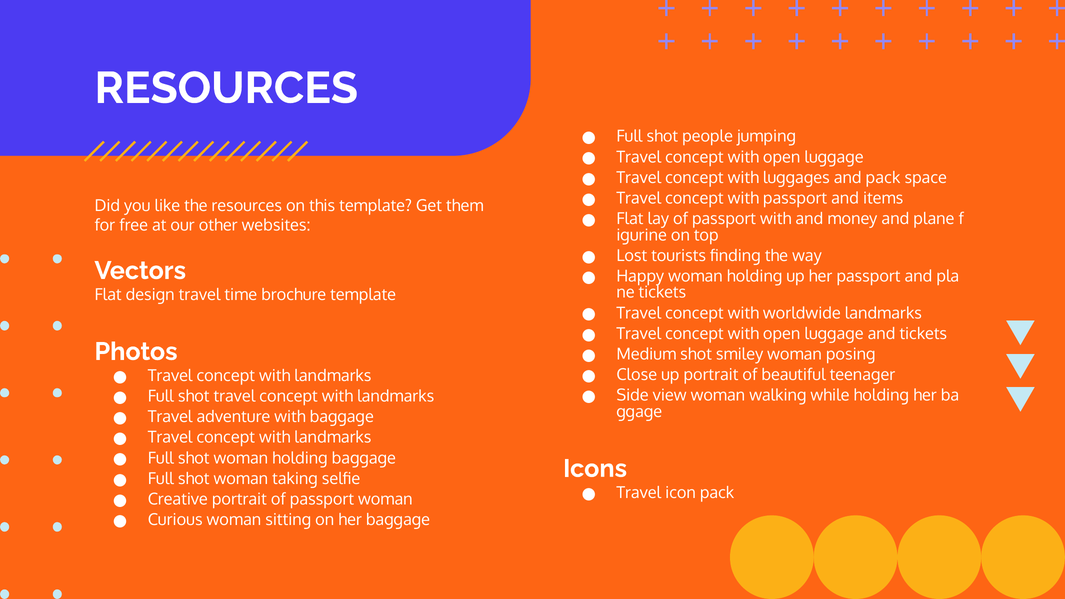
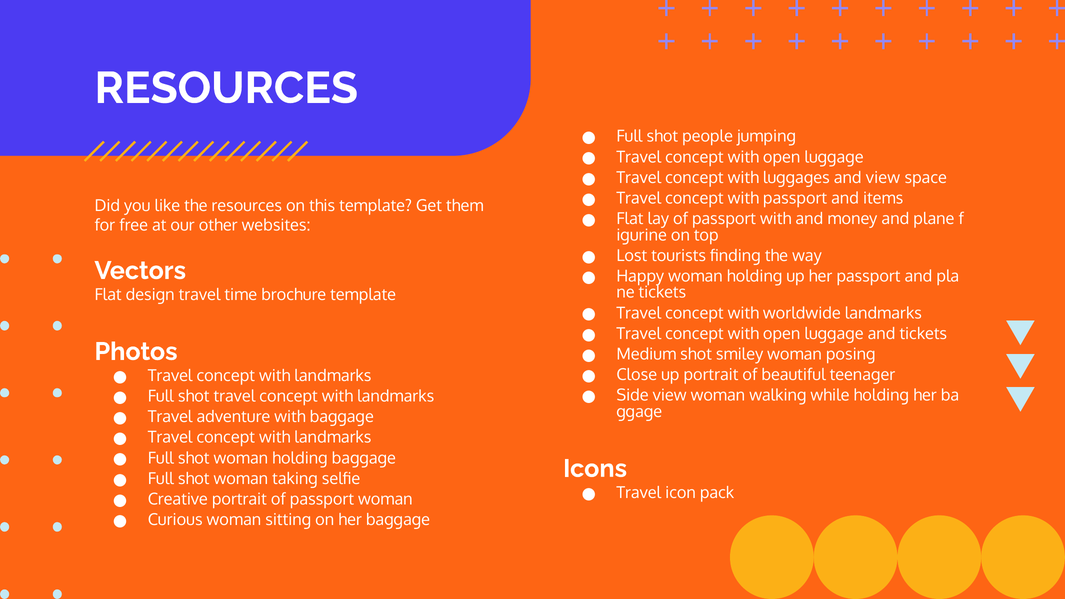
and pack: pack -> view (883, 178)
